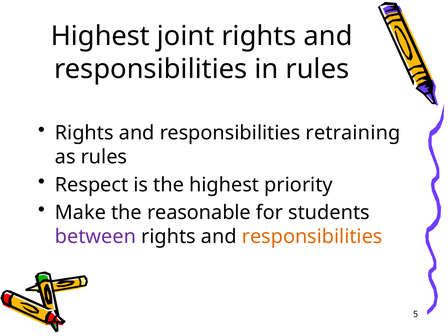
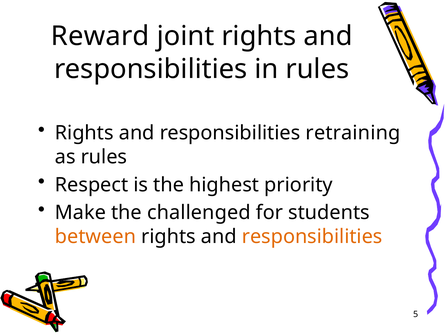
Highest: Highest -> Reward (100, 36)
reasonable: reasonable -> challenged (199, 213)
between colour: purple -> orange (95, 237)
